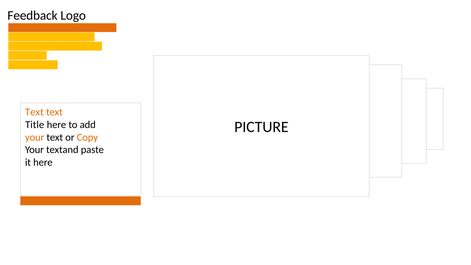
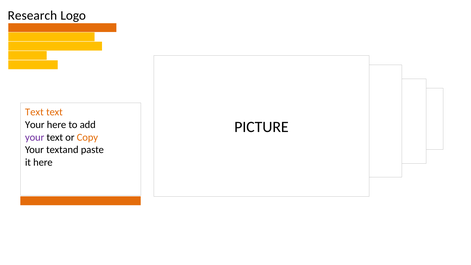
Feedback: Feedback -> Research (32, 15)
Title: Title -> Your (35, 125)
your colour: orange -> purple (35, 137)
